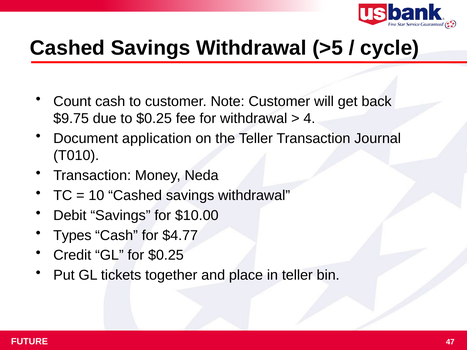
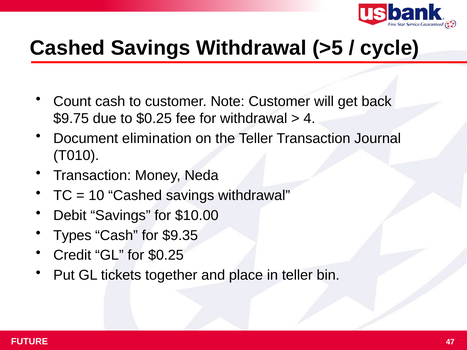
application: application -> elimination (157, 138)
$4.77: $4.77 -> $9.35 (180, 235)
